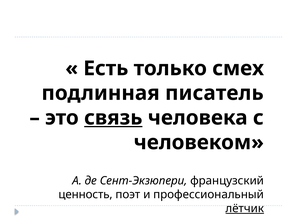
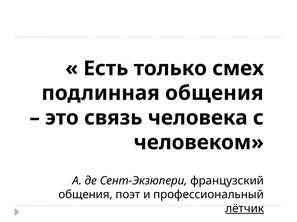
подлинная писатель: писатель -> общения (214, 93)
связь underline: present -> none (113, 118)
ценность: ценность -> общения (86, 195)
